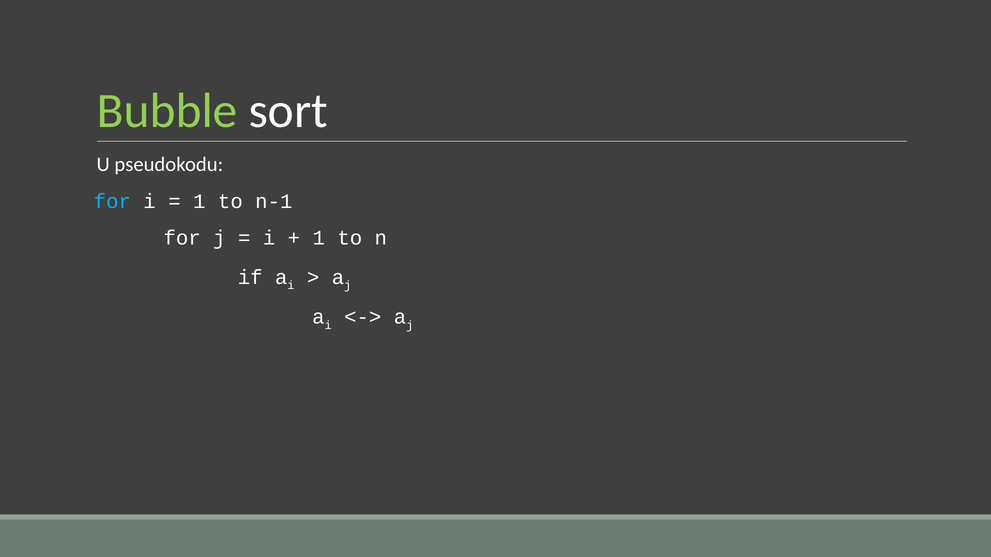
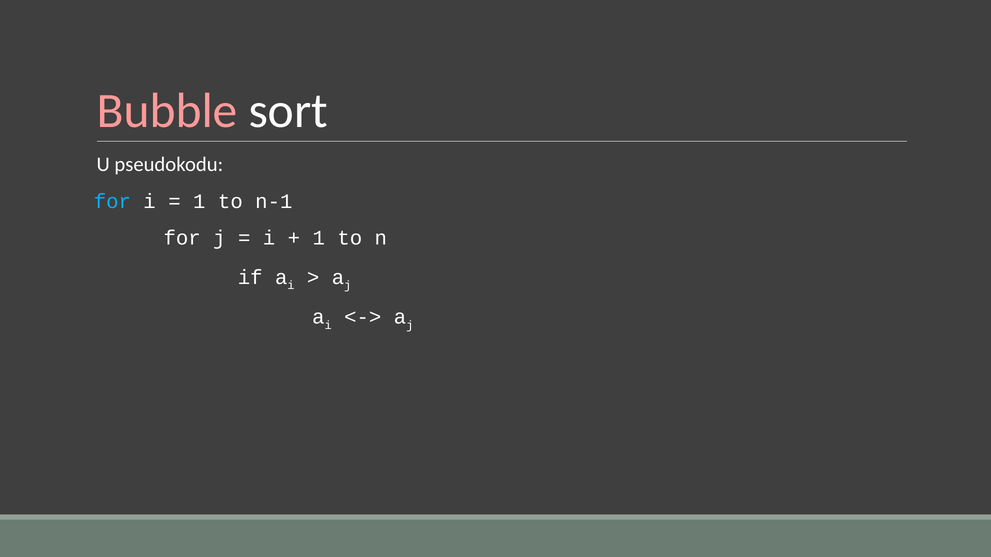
Bubble colour: light green -> pink (167, 111)
